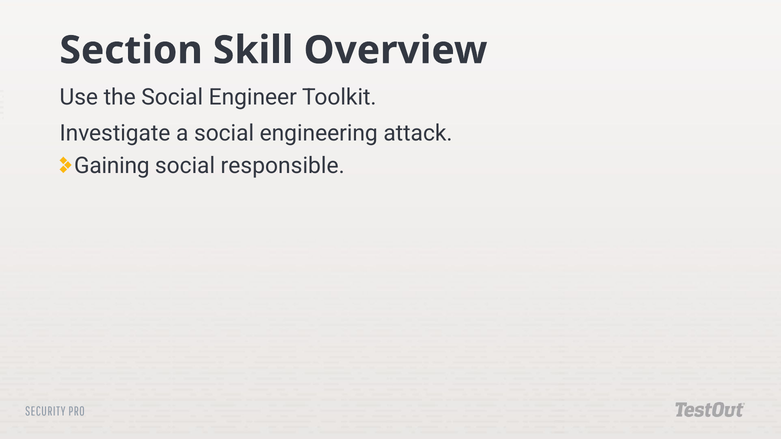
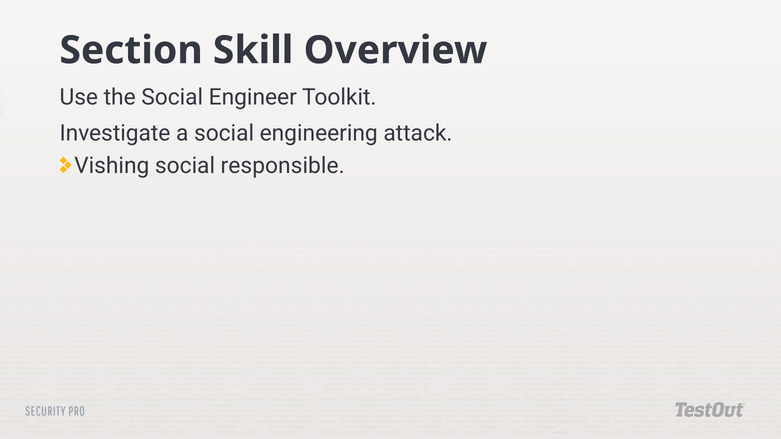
Gaining: Gaining -> Vishing (112, 166)
